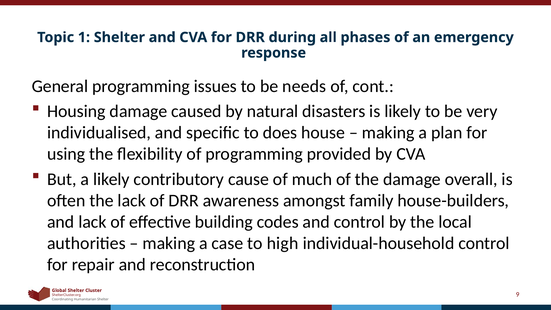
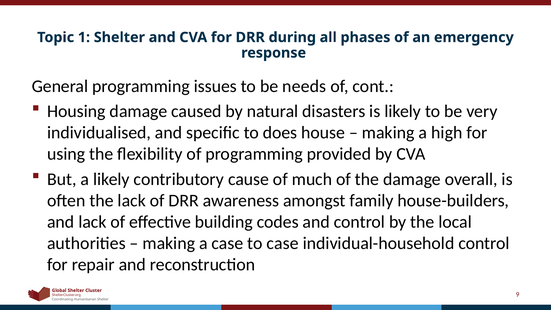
plan: plan -> high (447, 133)
to high: high -> case (283, 243)
